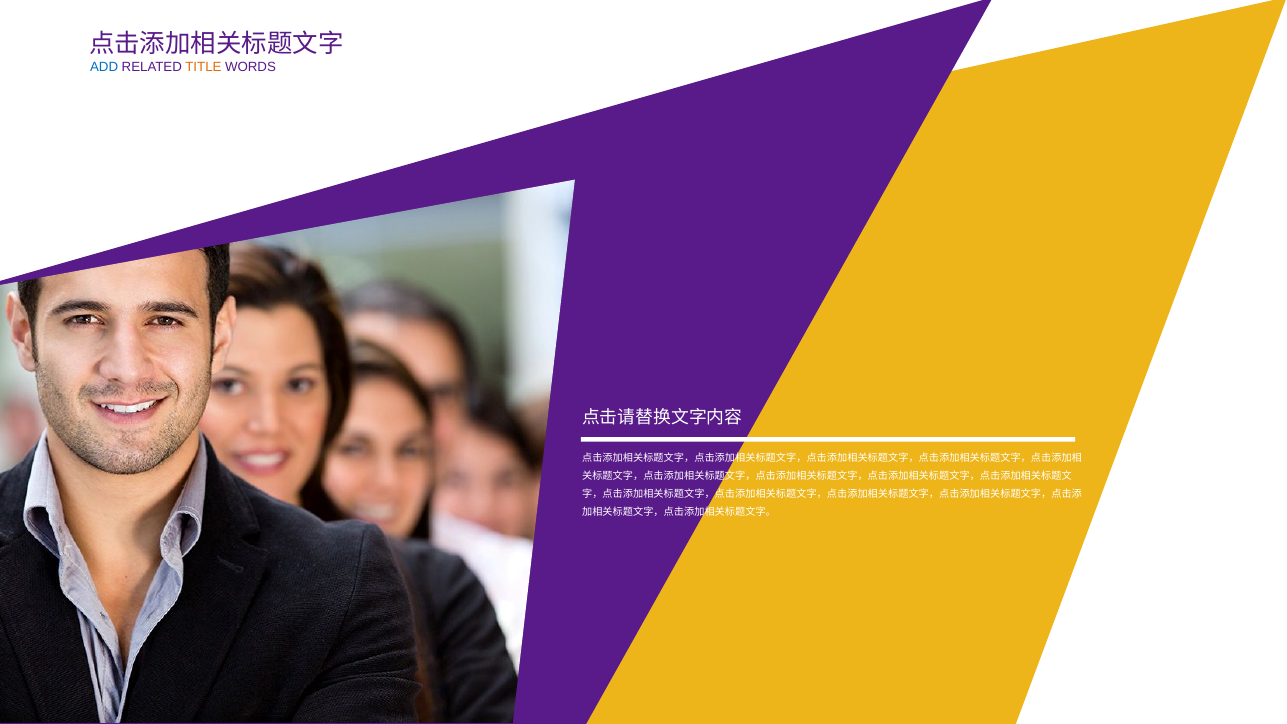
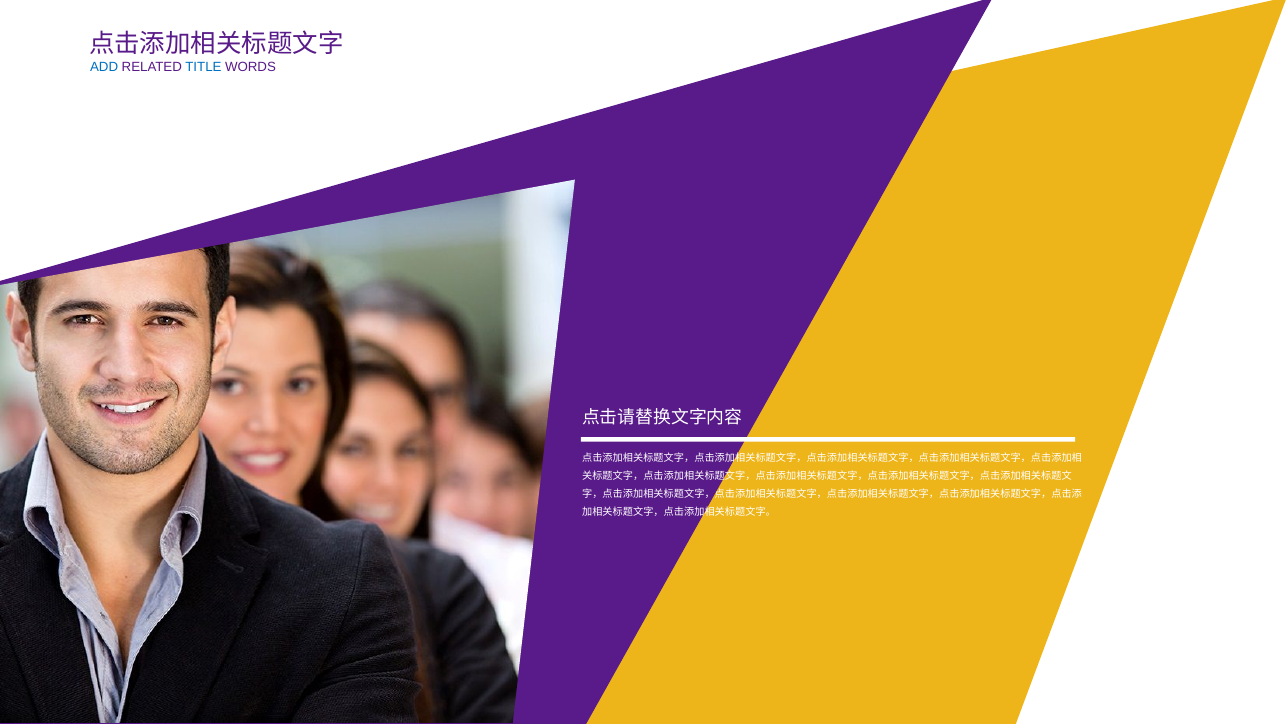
TITLE colour: orange -> blue (203, 68)
